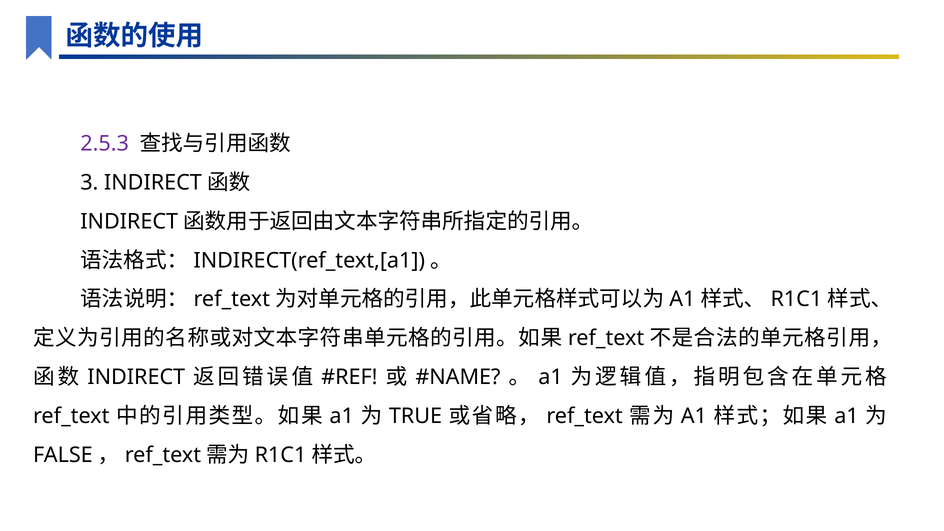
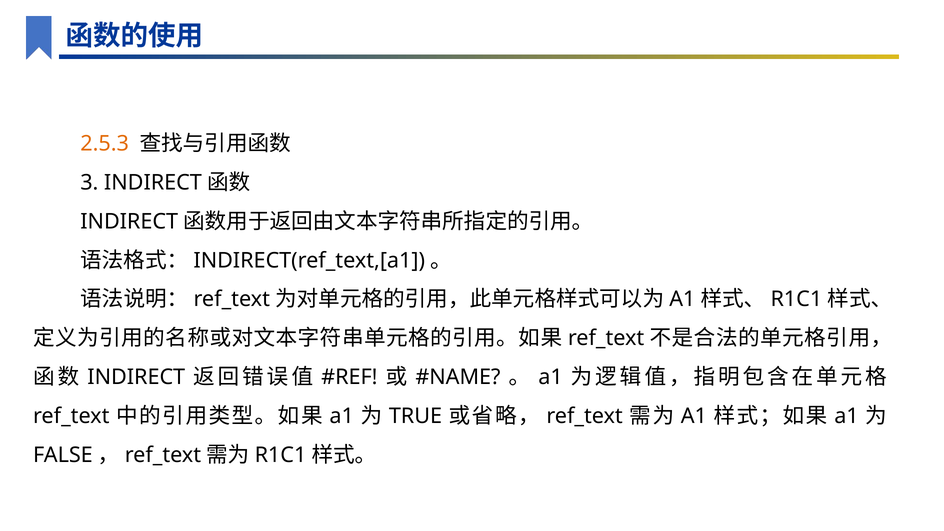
2.5.3 colour: purple -> orange (105, 144)
